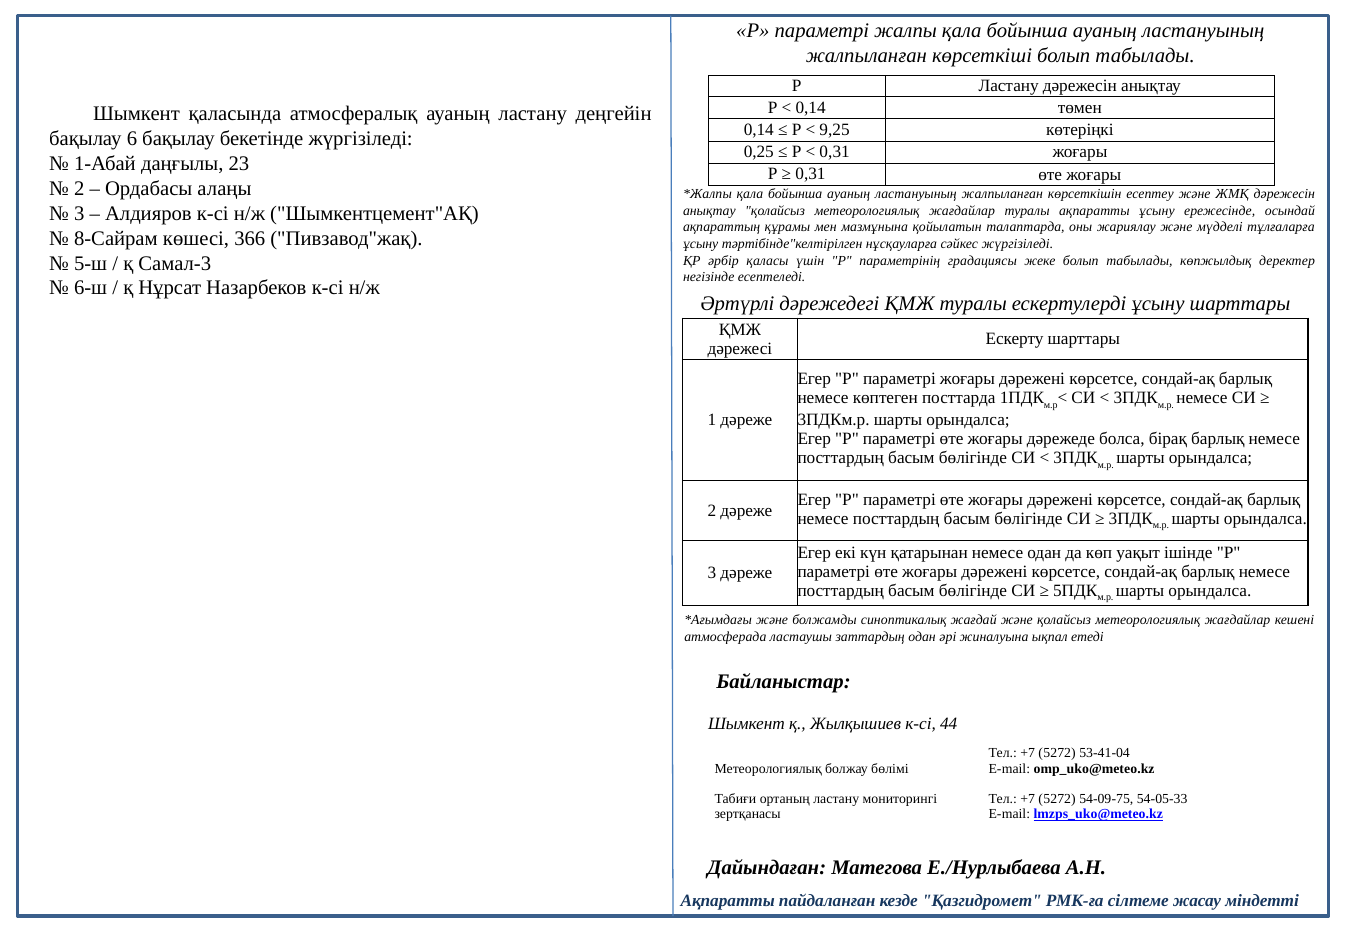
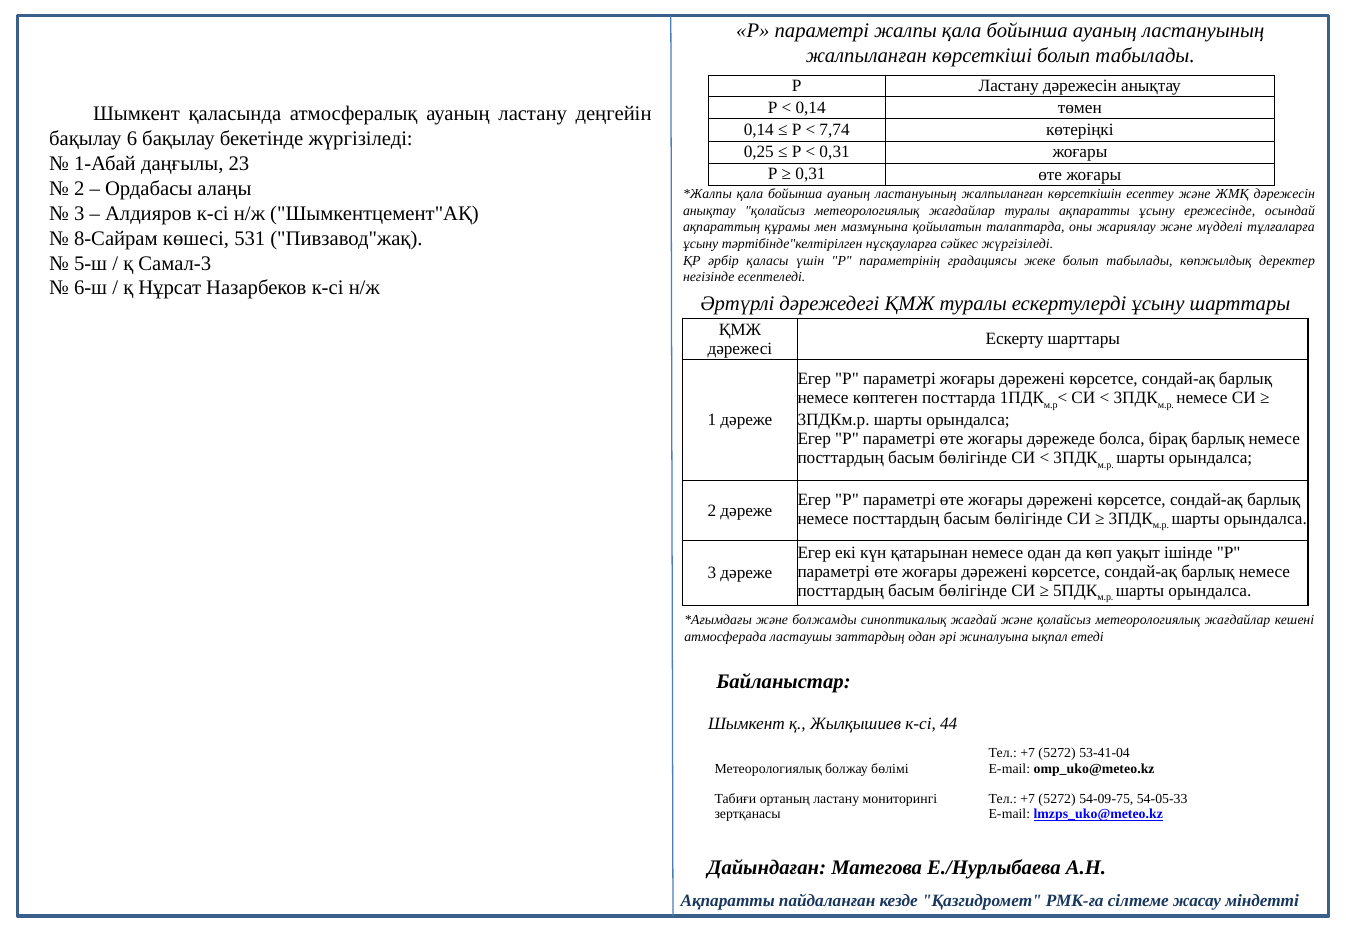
9,25: 9,25 -> 7,74 (835, 130)
366: 366 -> 531 (250, 238)
